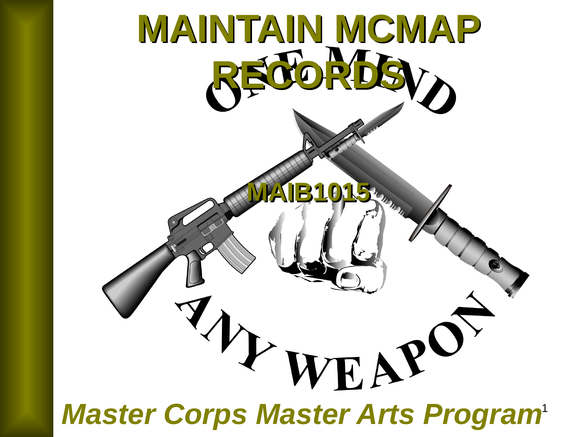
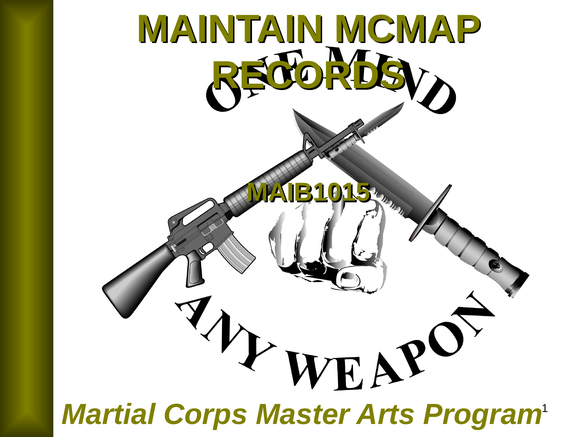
Master: Master -> Martial (109, 415)
